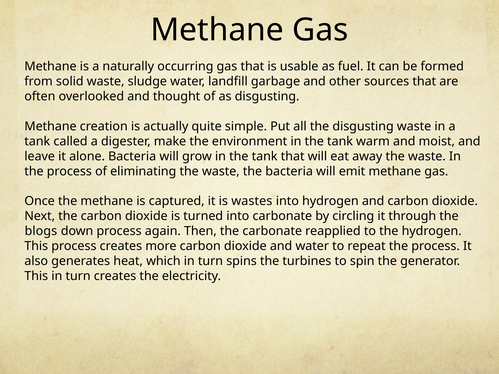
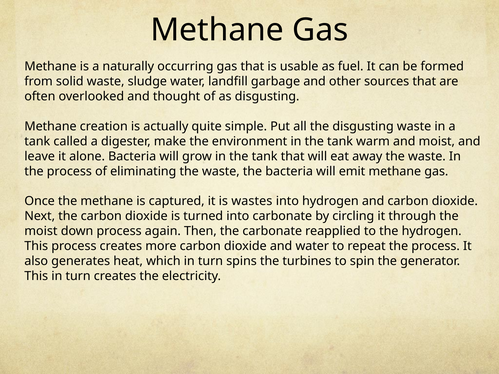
blogs: blogs -> moist (41, 231)
